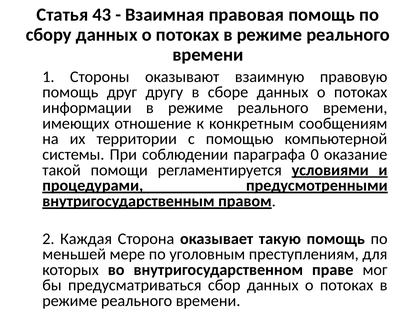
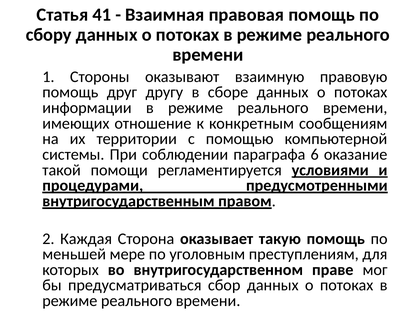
43: 43 -> 41 (102, 15)
0: 0 -> 6 (315, 154)
